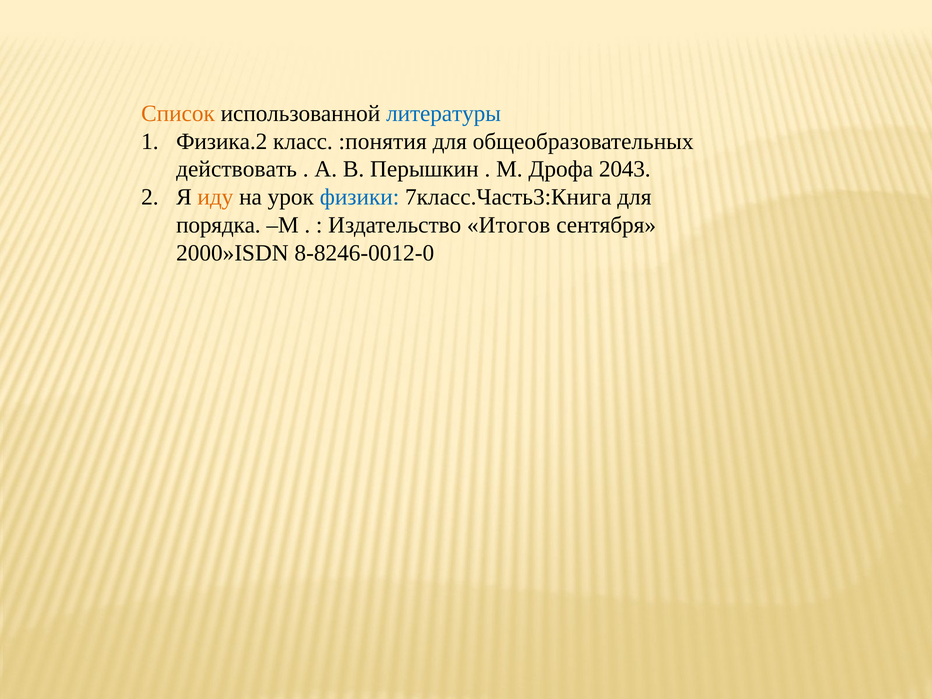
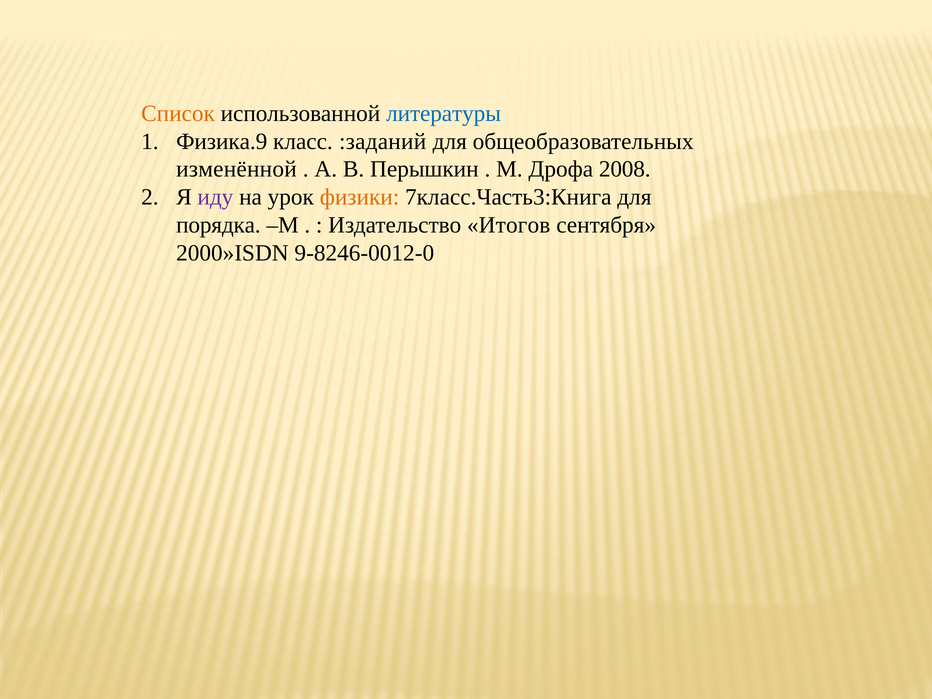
Физика.2: Физика.2 -> Физика.9 (222, 141)
:понятия: :понятия -> :заданий (383, 141)
действовать: действовать -> изменённой (236, 169)
2043: 2043 -> 2008 (625, 169)
иду colour: orange -> purple (215, 197)
физики colour: blue -> orange (360, 197)
8-8246-0012-0: 8-8246-0012-0 -> 9-8246-0012-0 (364, 253)
